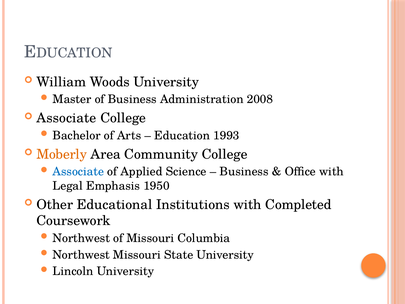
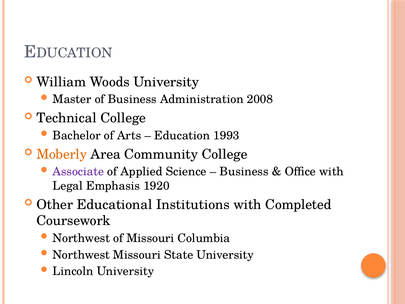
Associate: Associate -> Technical (66, 118)
Associate colour: blue -> purple (78, 172)
1950: 1950 -> 1920 (157, 186)
